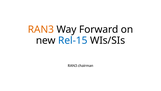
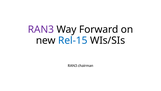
RAN3 colour: orange -> purple (41, 29)
